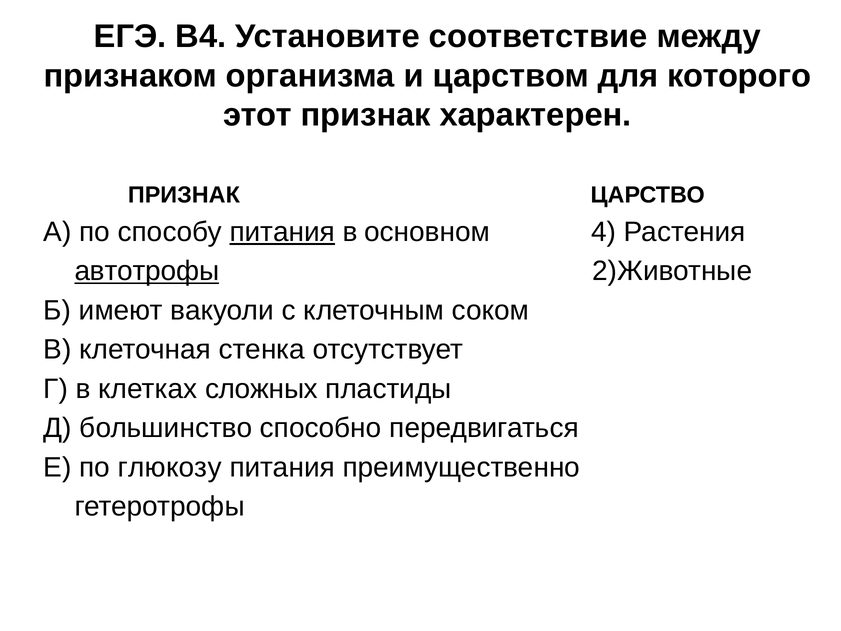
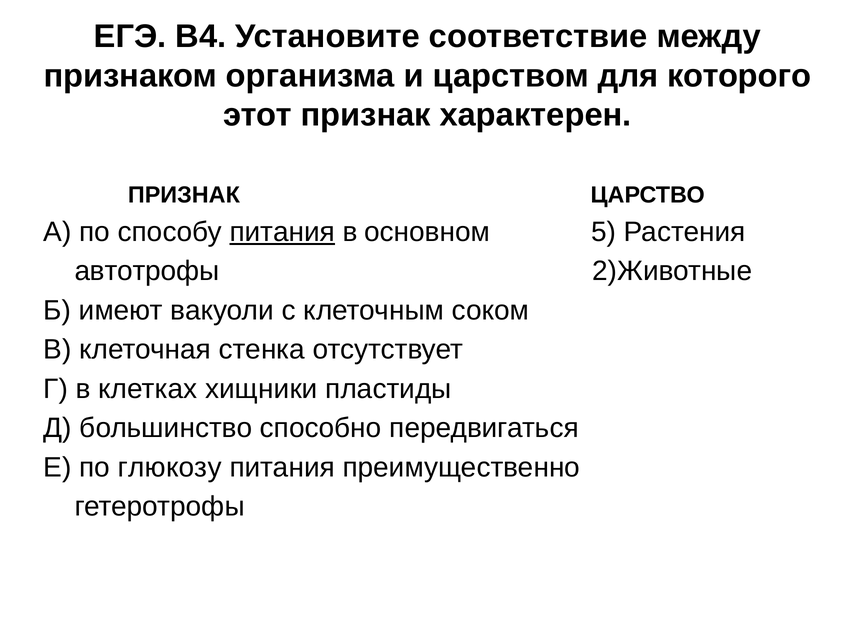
4: 4 -> 5 (603, 232)
автотрофы underline: present -> none (147, 271)
сложных: сложных -> хищники (261, 389)
